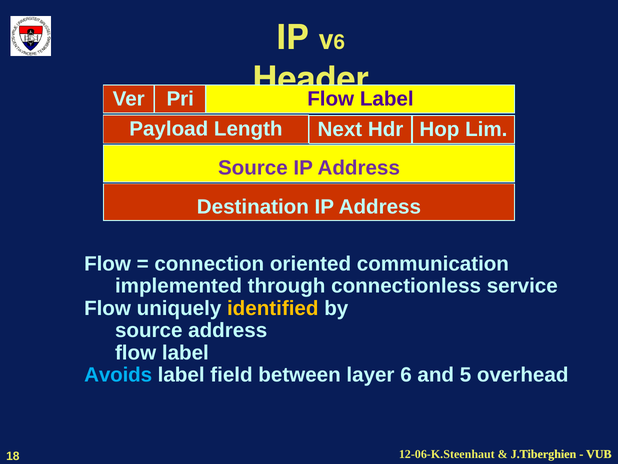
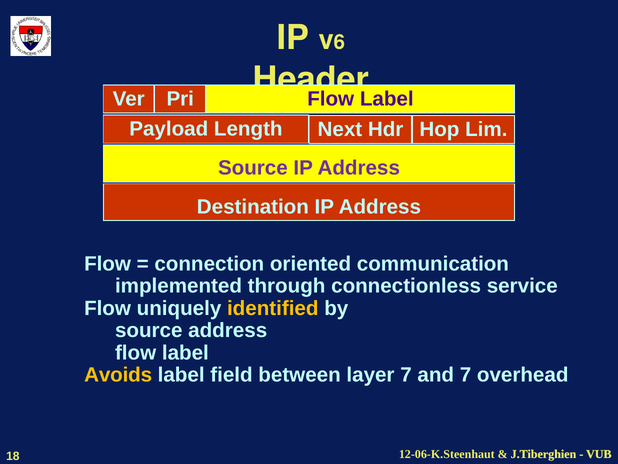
Avoids colour: light blue -> yellow (118, 375)
layer 6: 6 -> 7 (406, 375)
and 5: 5 -> 7 (465, 375)
